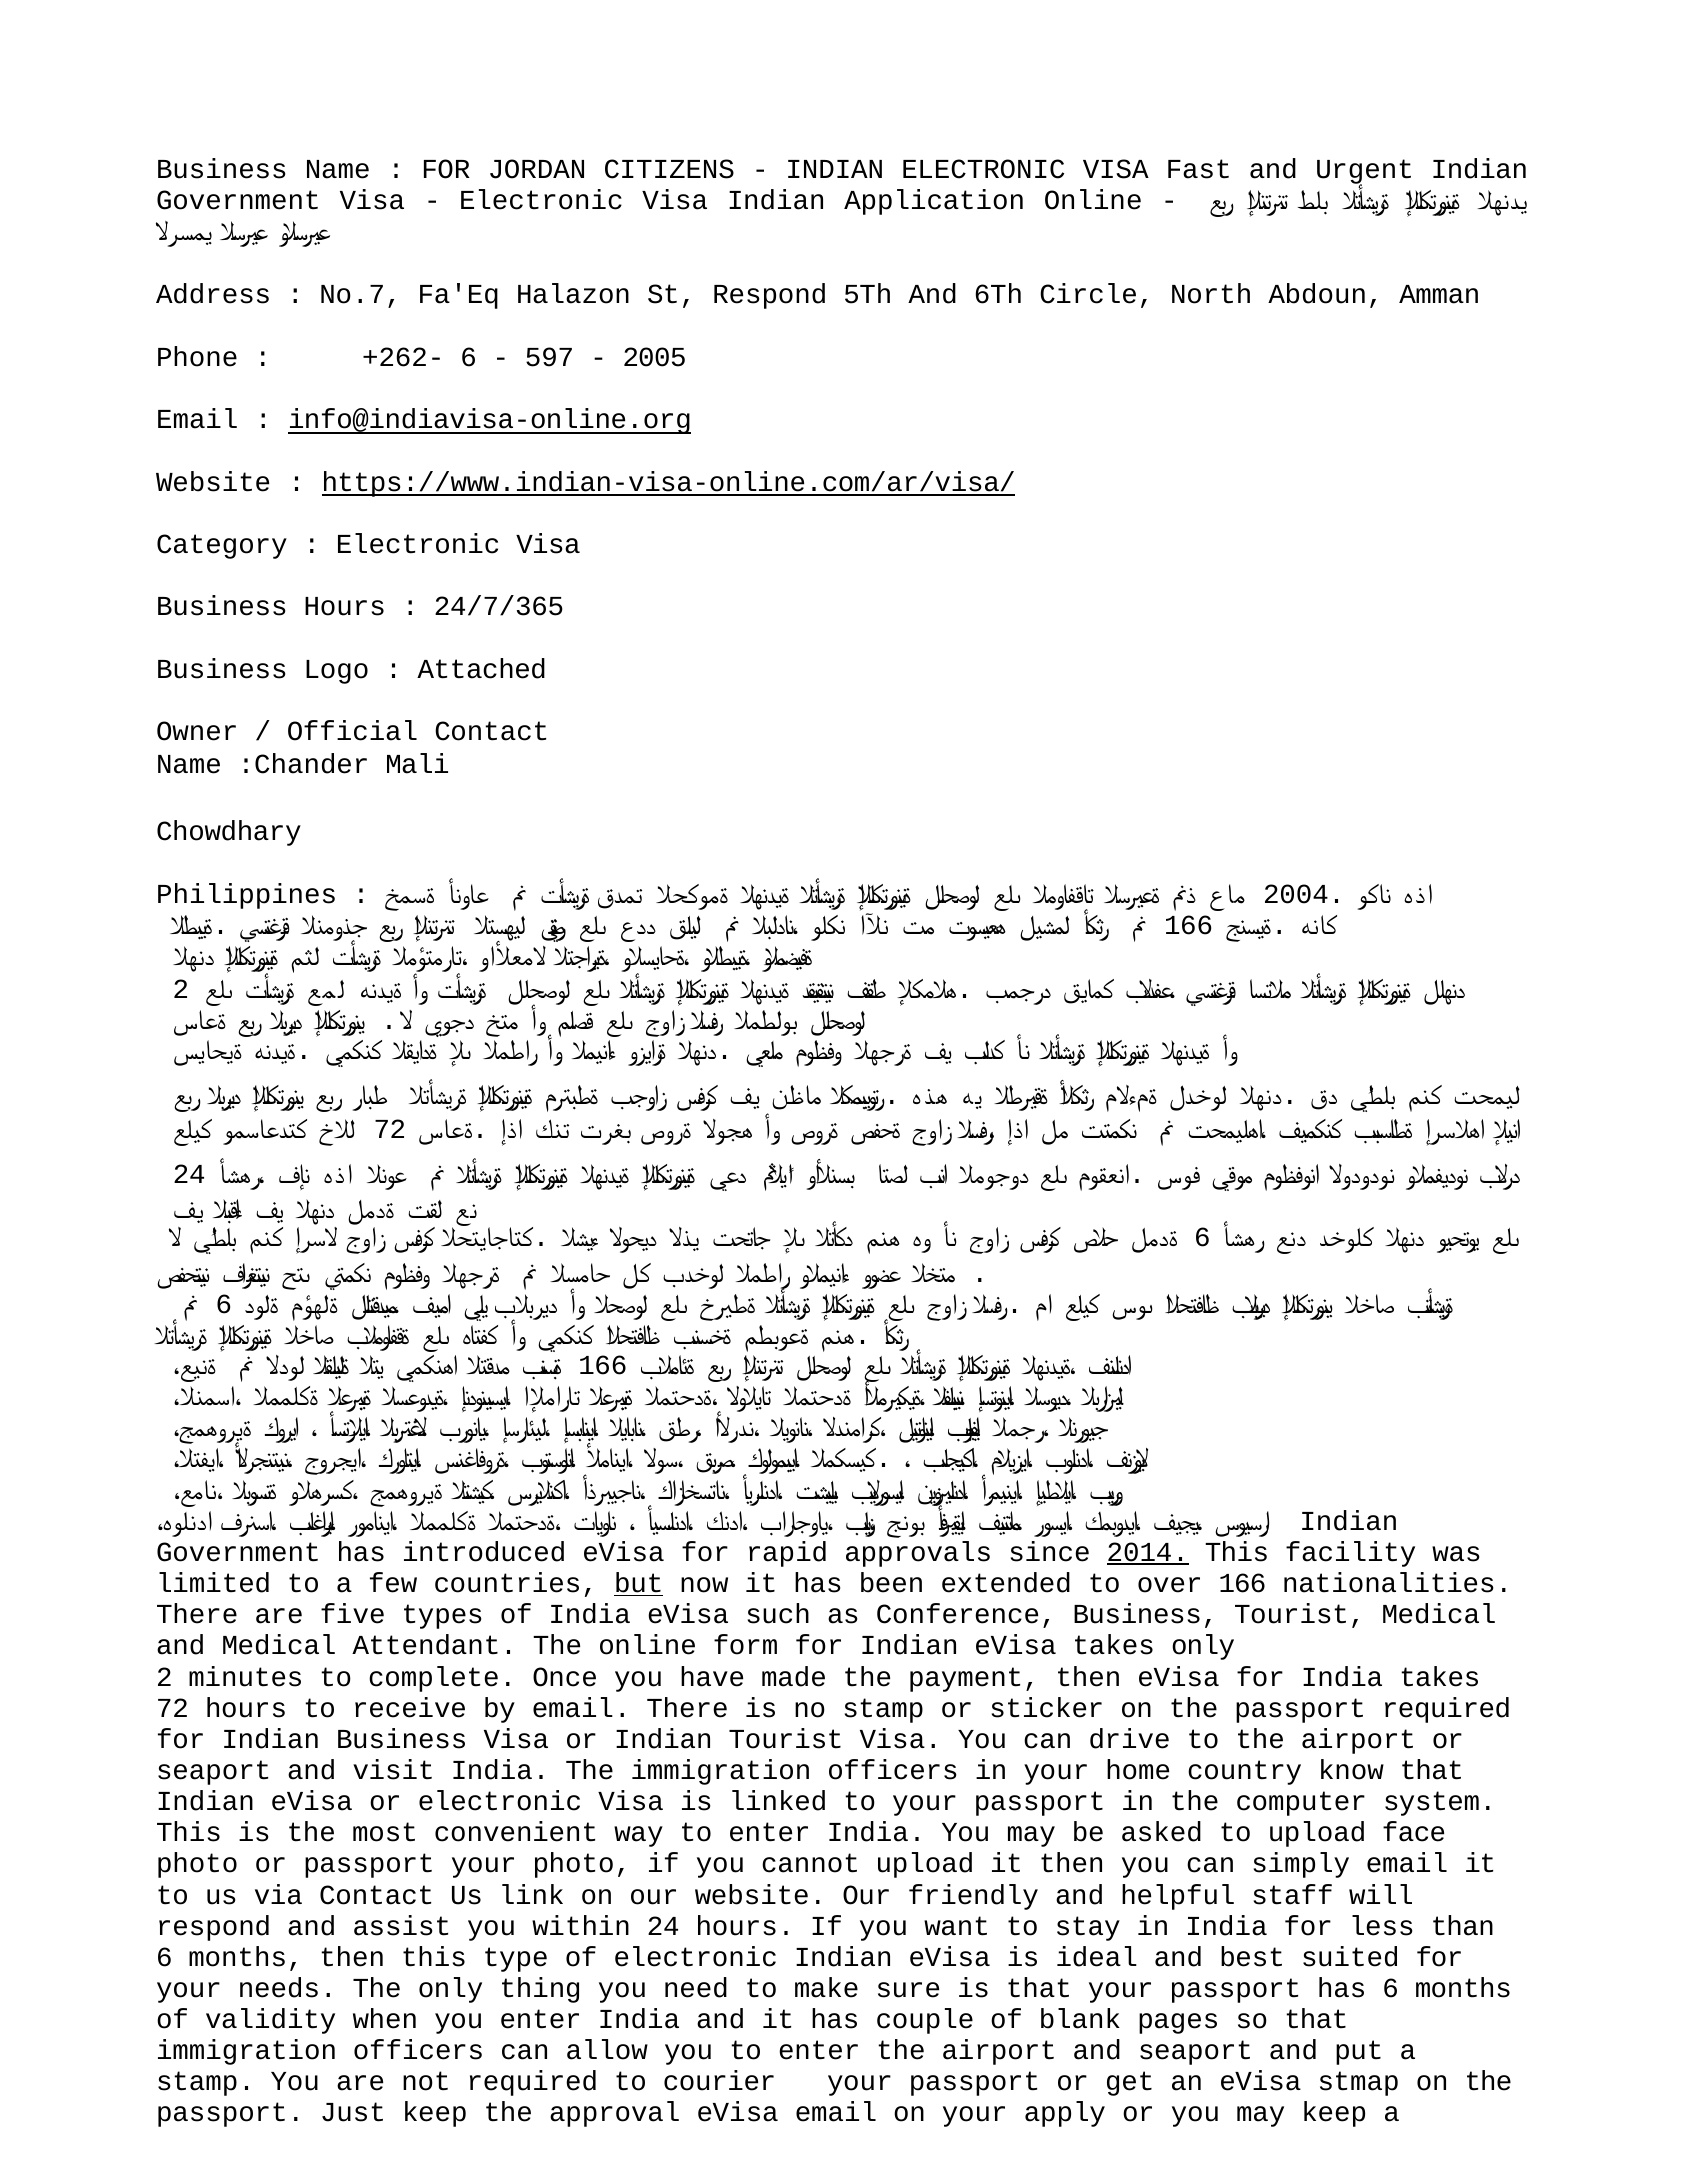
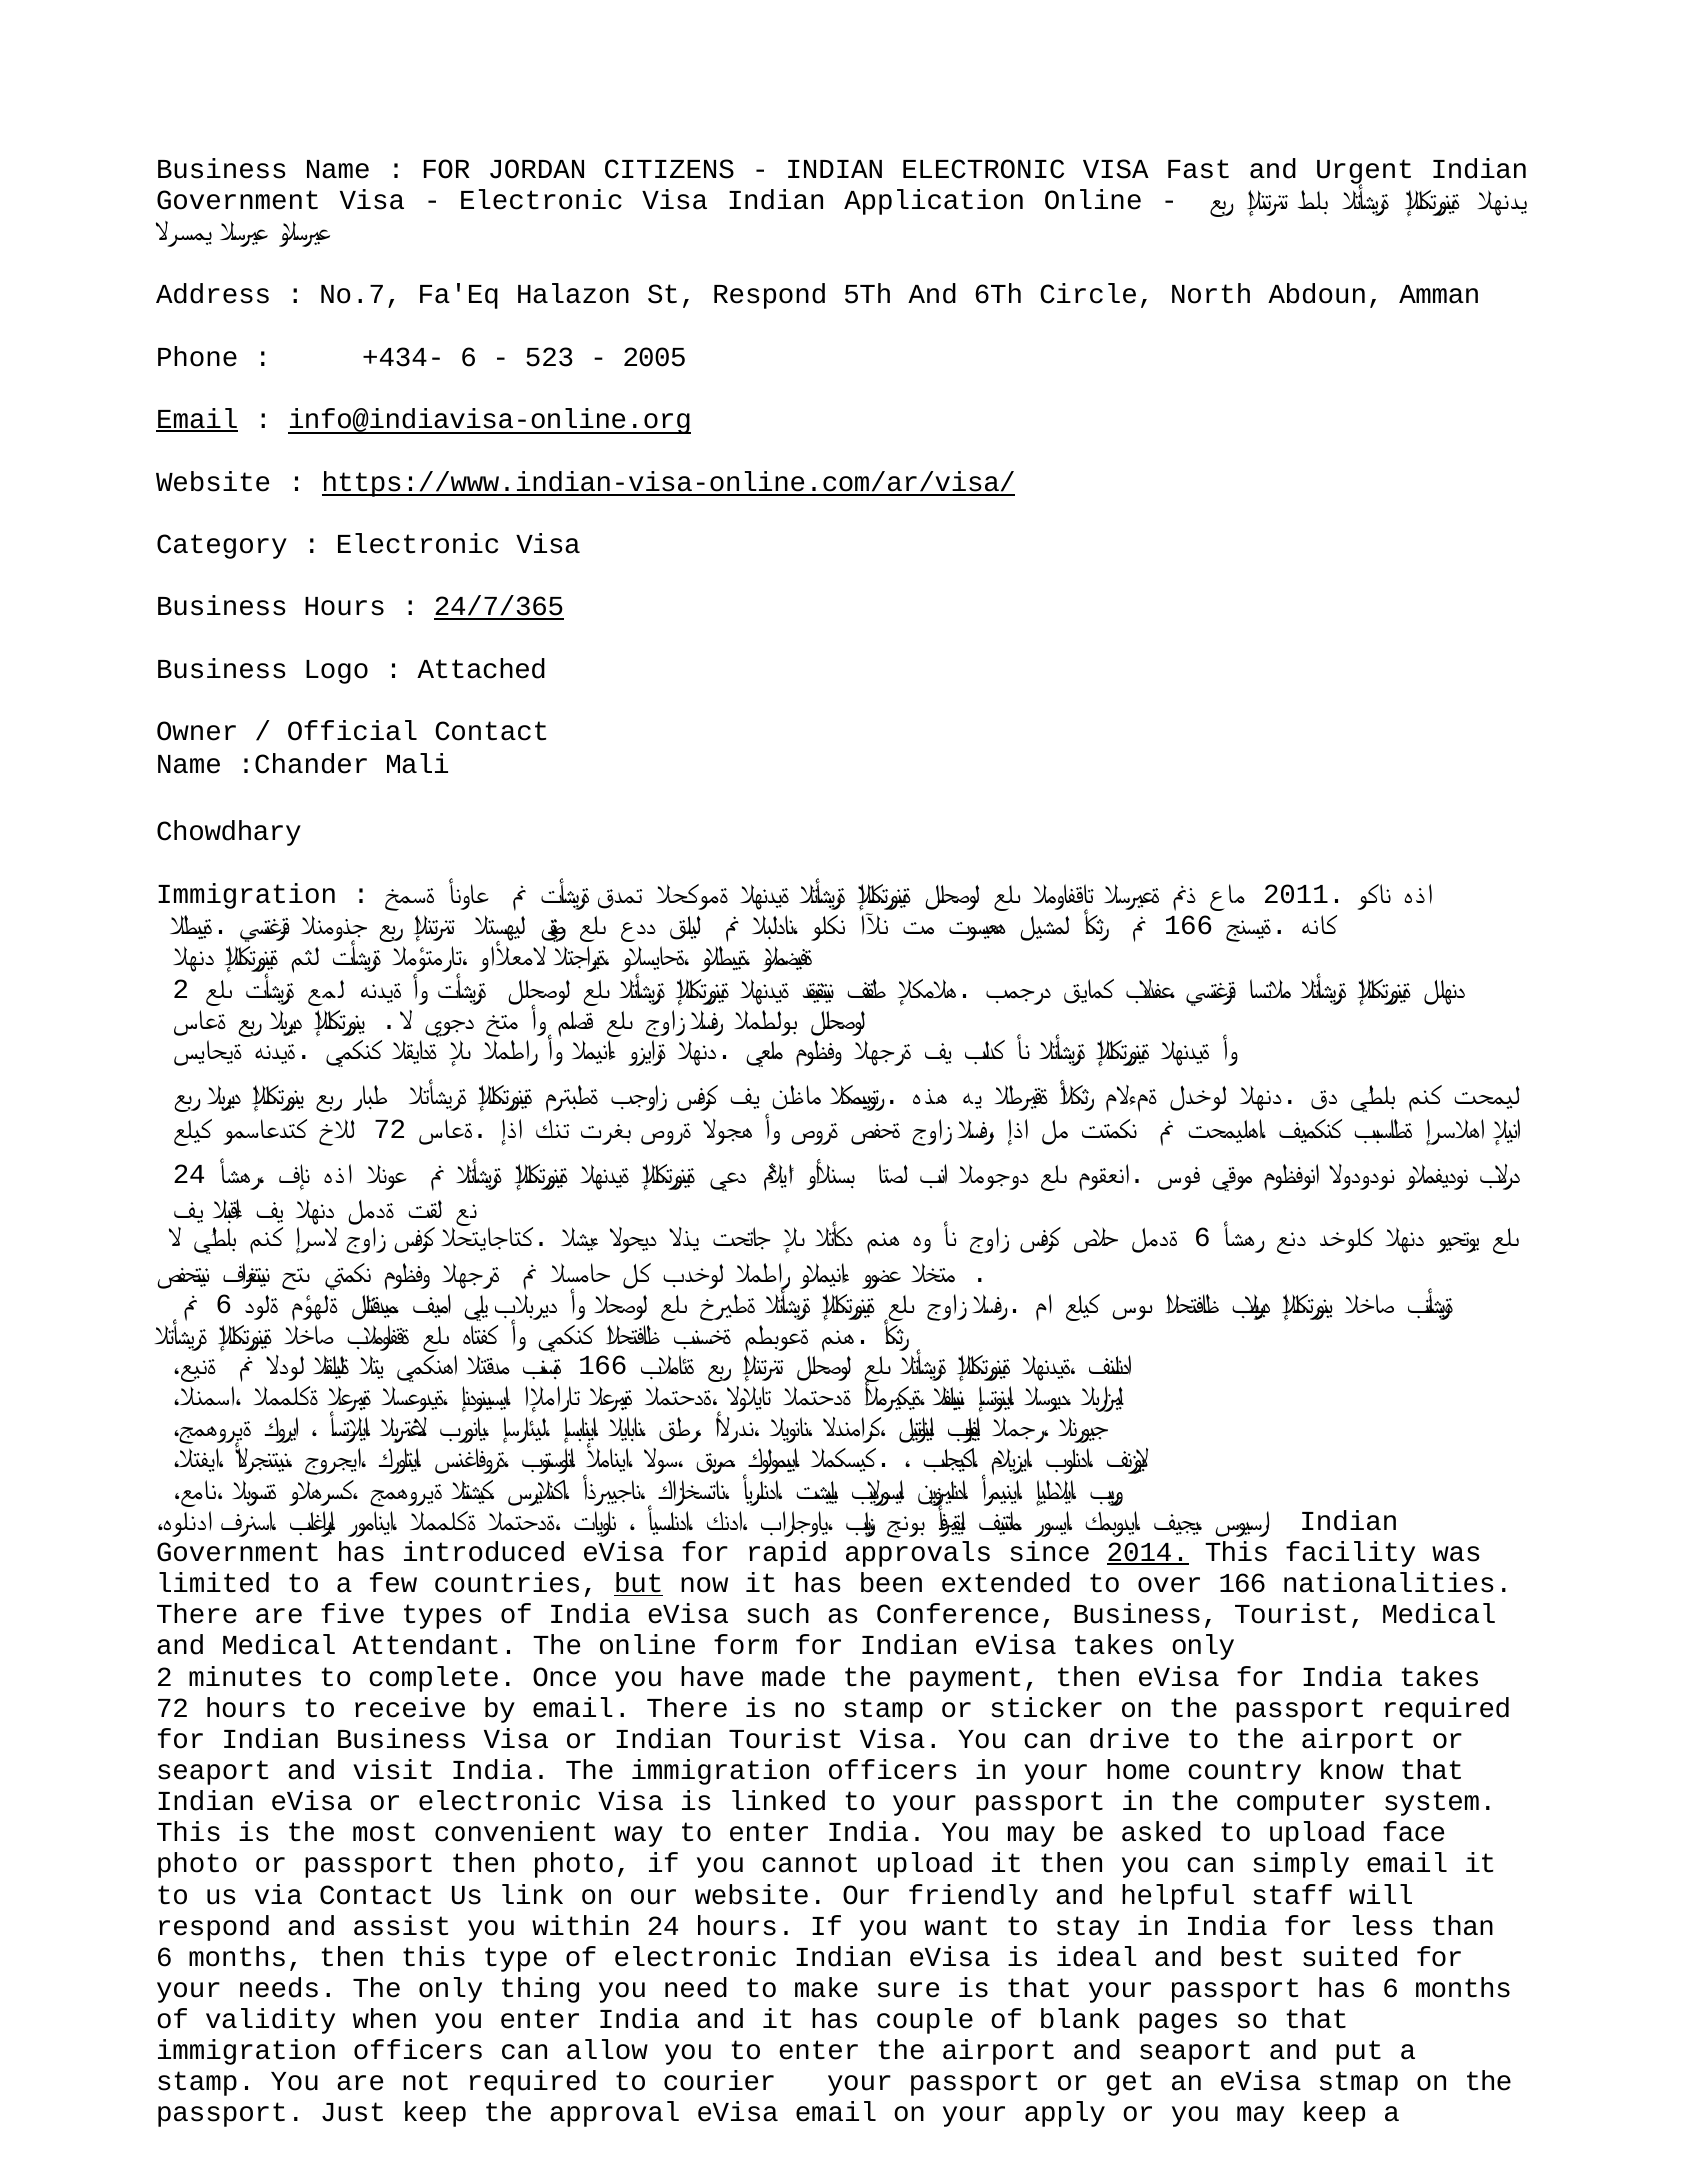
+262-: +262- -> +434- (403, 357)
597: 597 -> 523 (550, 357)
Email underline: none -> present (197, 419)
24/7/365 underline: none -> present (499, 607)
Philippines: Philippines -> Immigration (247, 894)
2004: 2004 -> 2011 (1296, 894)
passport your: your -> then (484, 1863)
